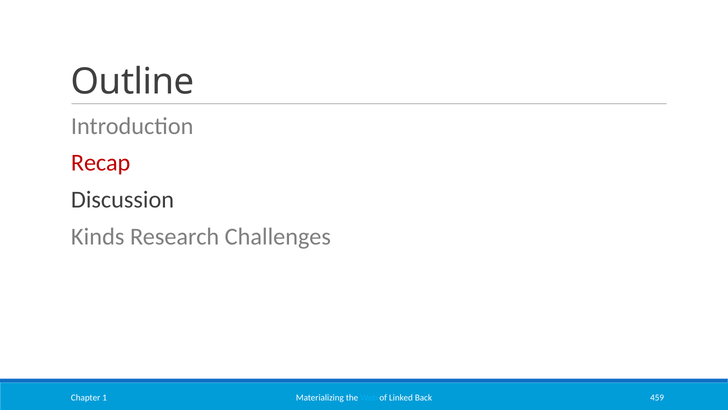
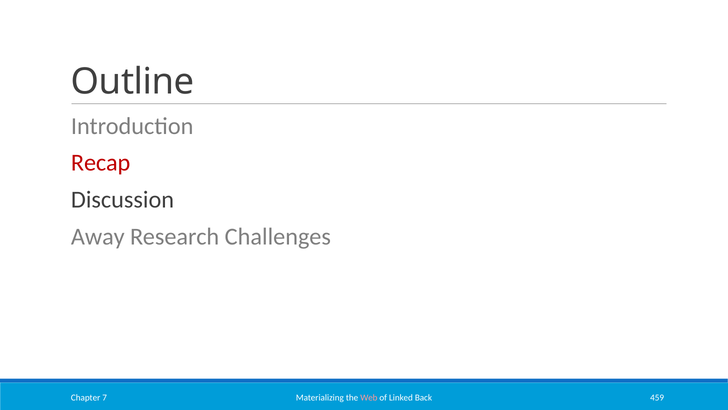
Kinds: Kinds -> Away (98, 236)
Web colour: light blue -> pink (369, 397)
1: 1 -> 7 (105, 397)
